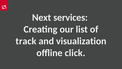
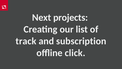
services: services -> projects (71, 17)
visualization: visualization -> subscription (81, 41)
